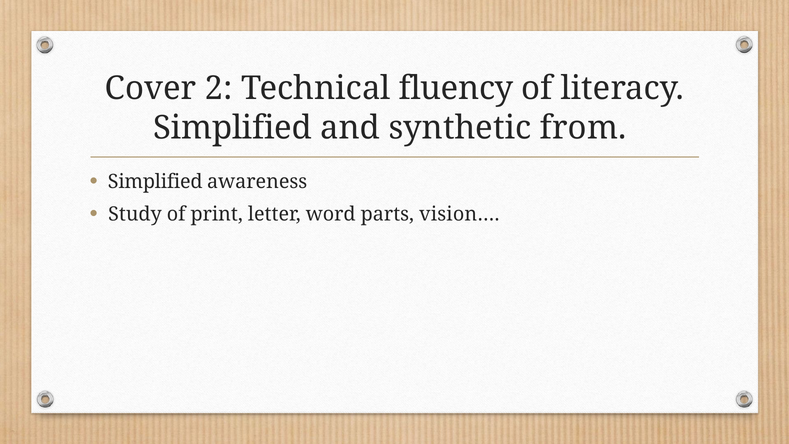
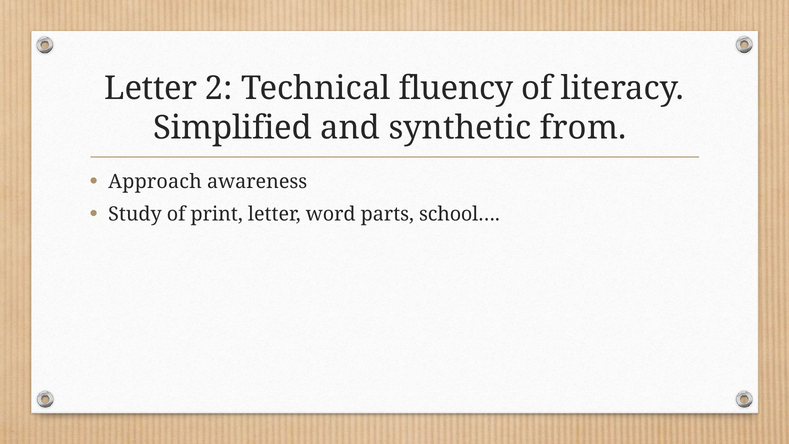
Cover: Cover -> Letter (151, 89)
Simplified: Simplified -> Approach (155, 182)
vision…: vision… -> school… (459, 214)
